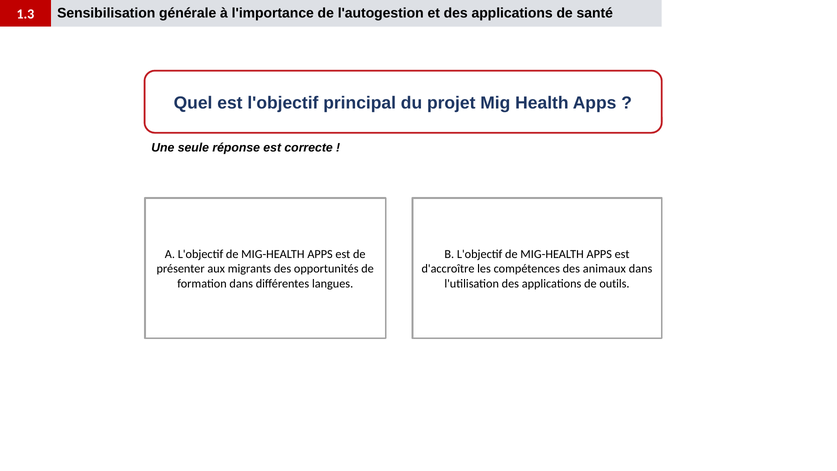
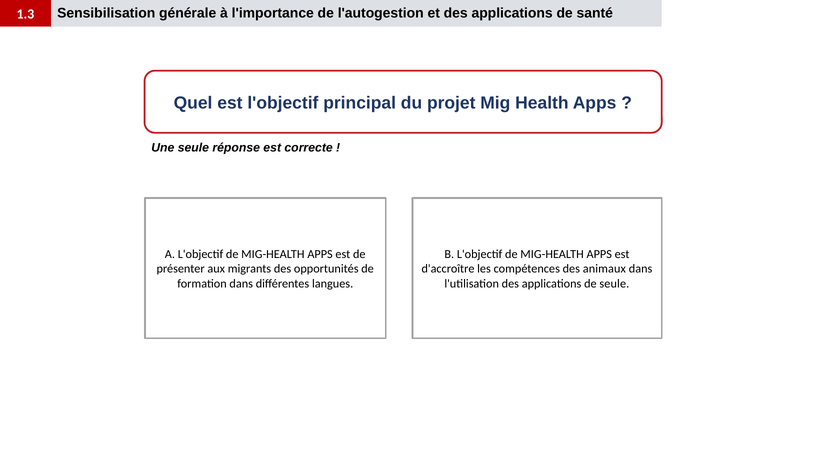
de outils: outils -> seule (614, 283)
